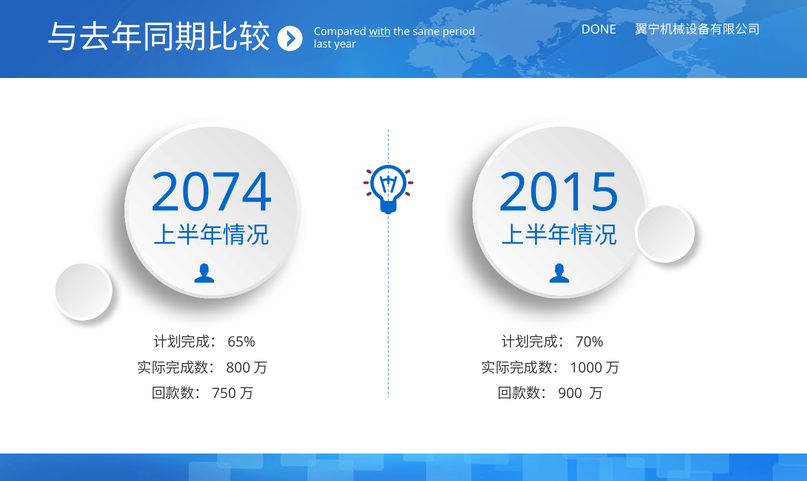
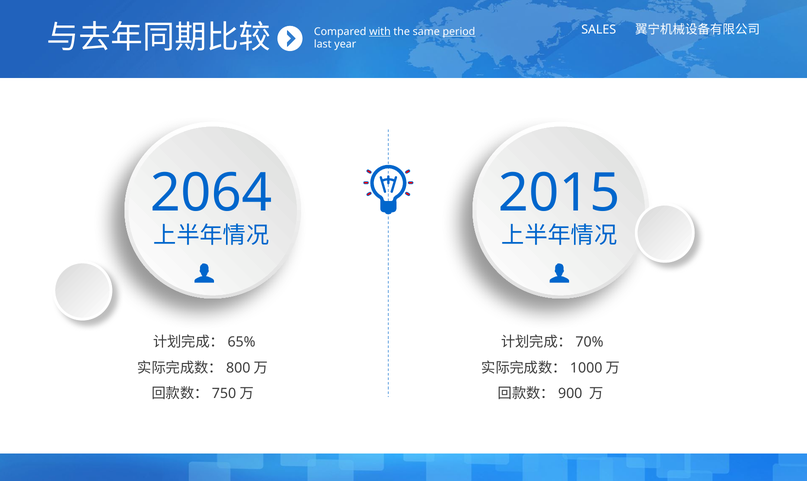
DONE: DONE -> SALES (599, 30)
period underline: none -> present (459, 32)
2074: 2074 -> 2064 (211, 193)
